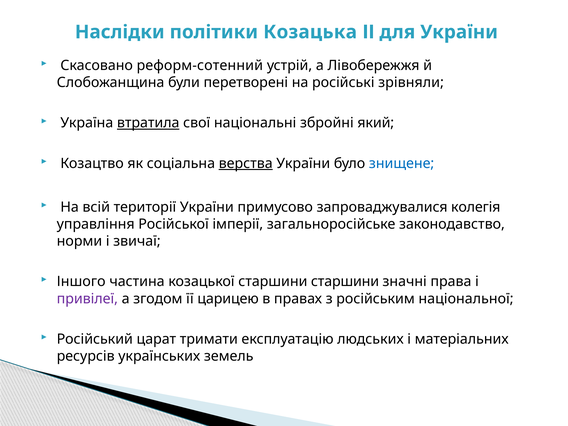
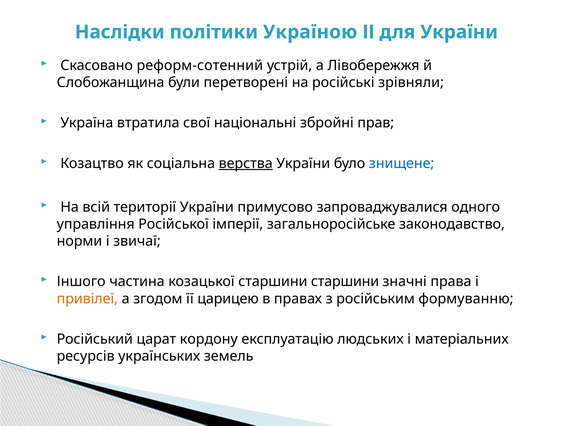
Козацька: Козацька -> Україною (310, 32)
втратила underline: present -> none (148, 123)
який: який -> прав (376, 123)
колегія: колегія -> одного (476, 207)
привілеї colour: purple -> orange (87, 299)
національної: національної -> формуванню (466, 299)
тримати: тримати -> кордону (209, 339)
